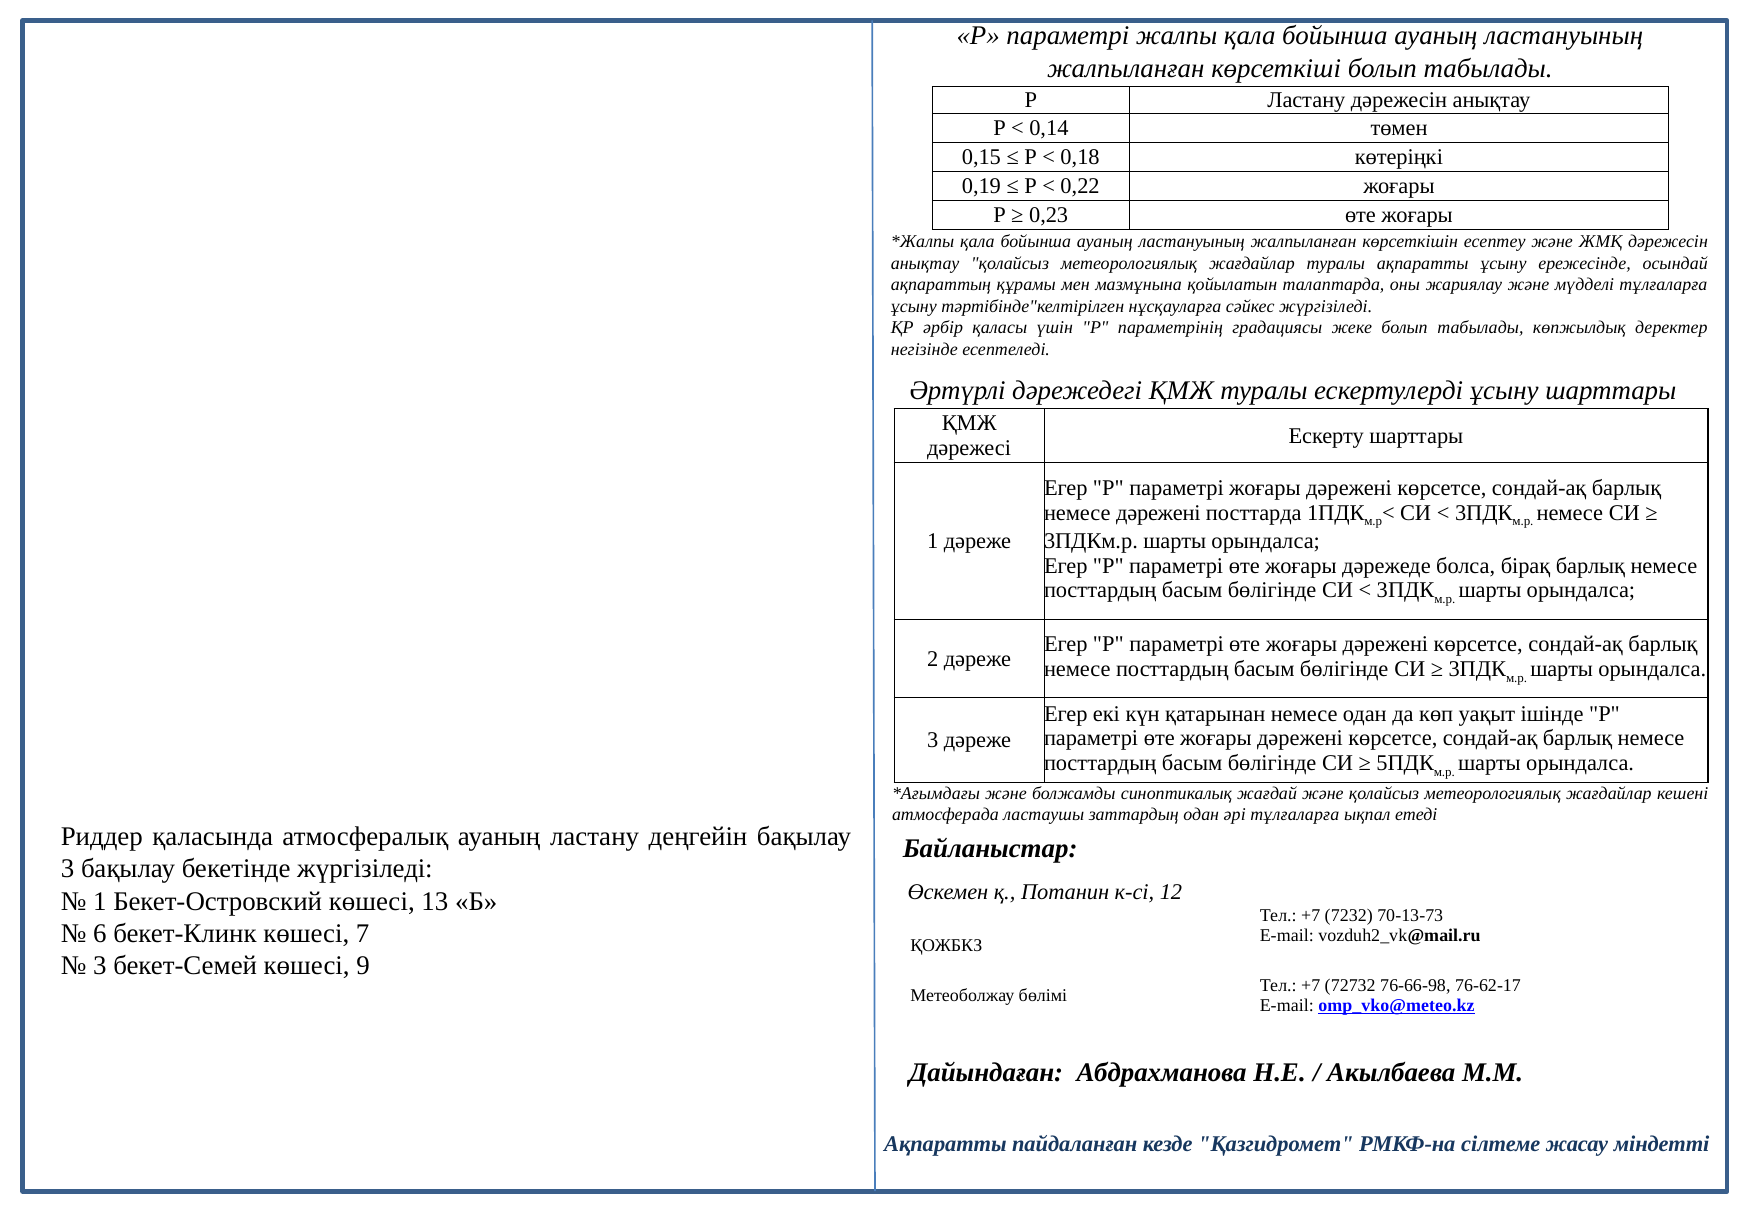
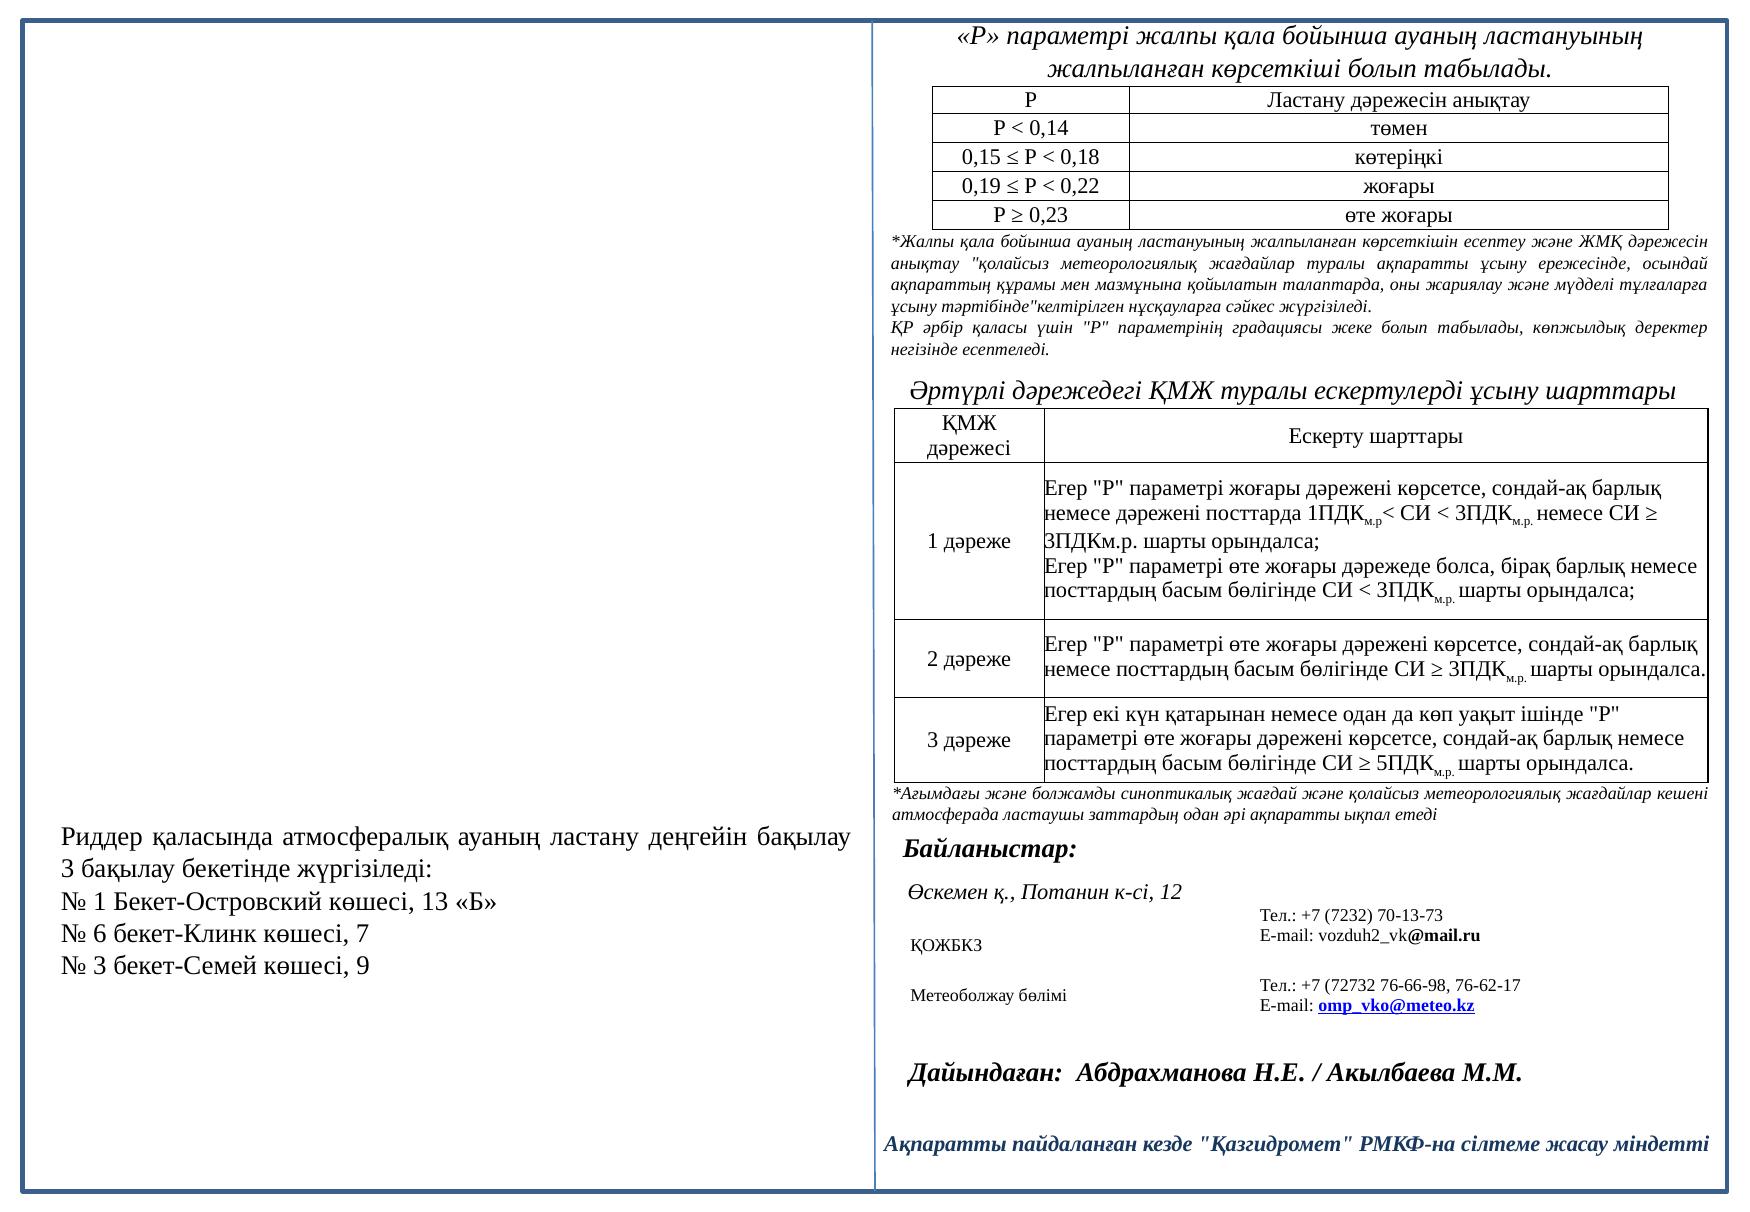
әрі тұлғаларға: тұлғаларға -> ақпаратты (1295, 814)
